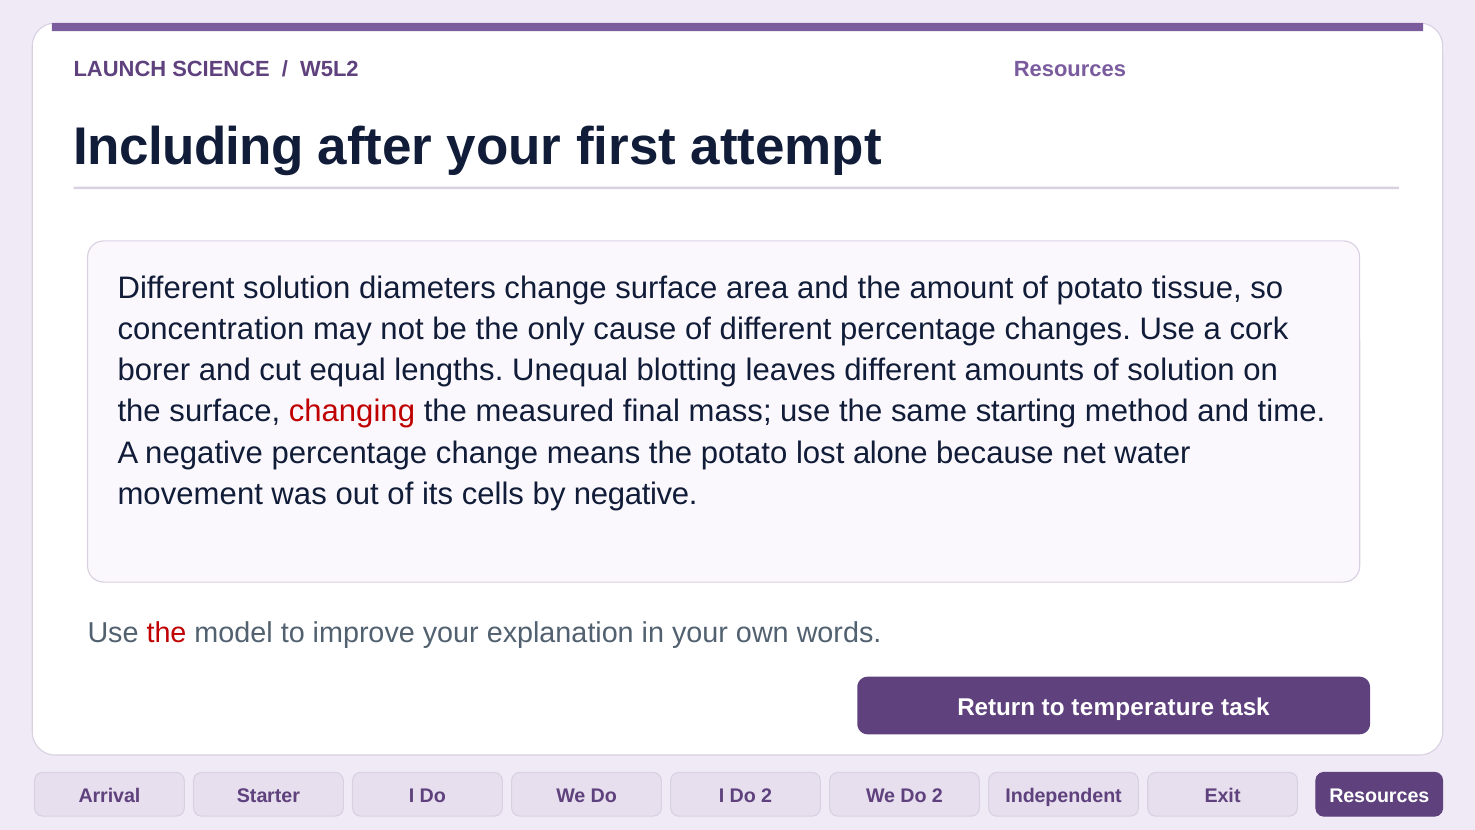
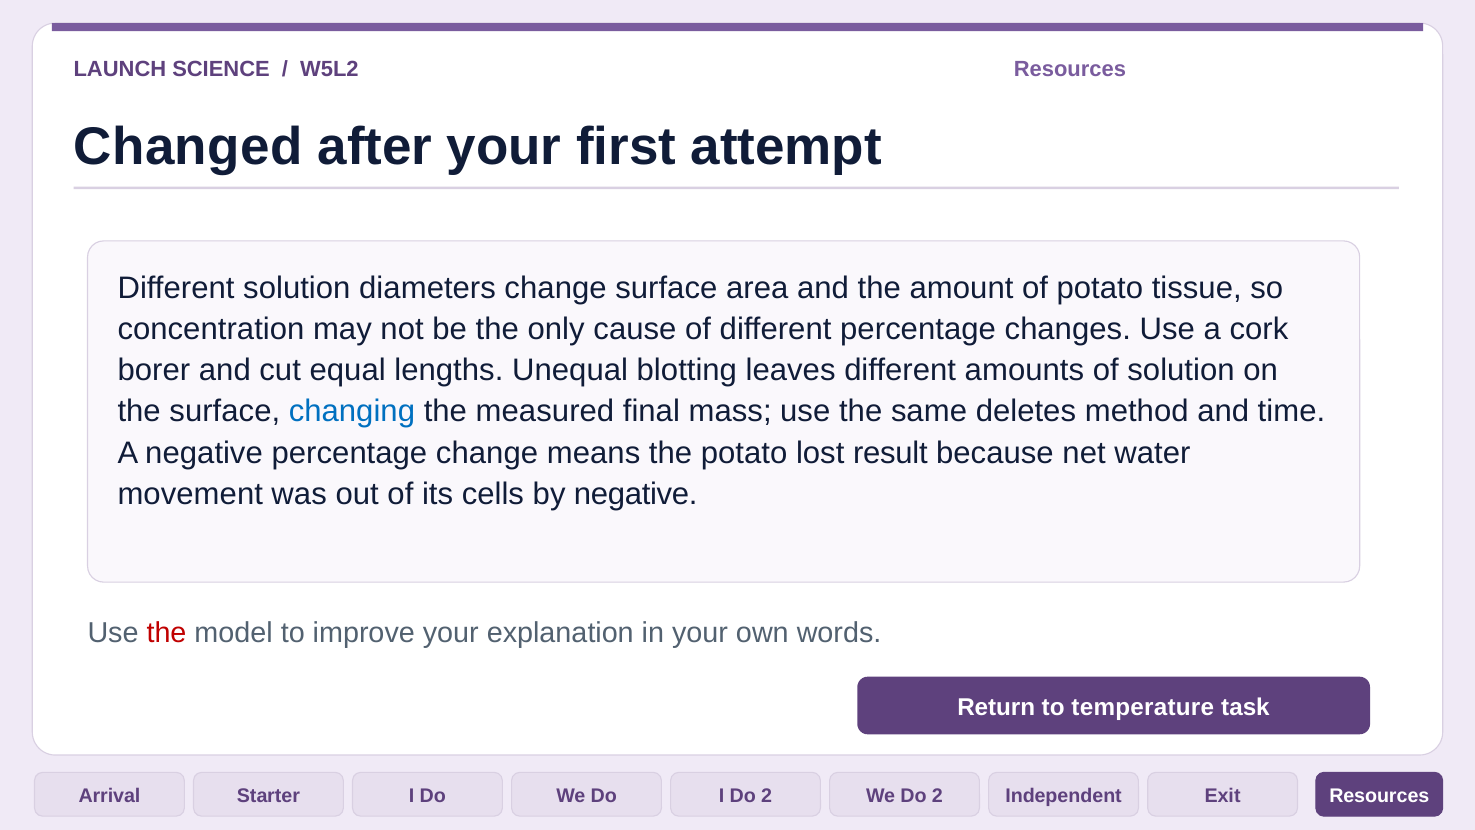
Including: Including -> Changed (188, 147)
changing colour: red -> blue (352, 412)
starting: starting -> deletes (1026, 412)
alone: alone -> result (890, 453)
